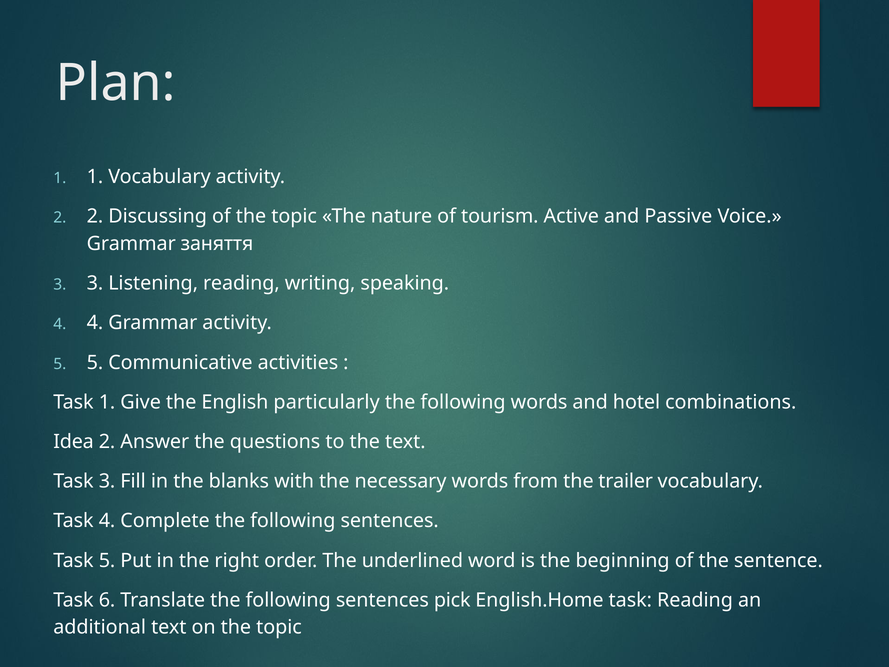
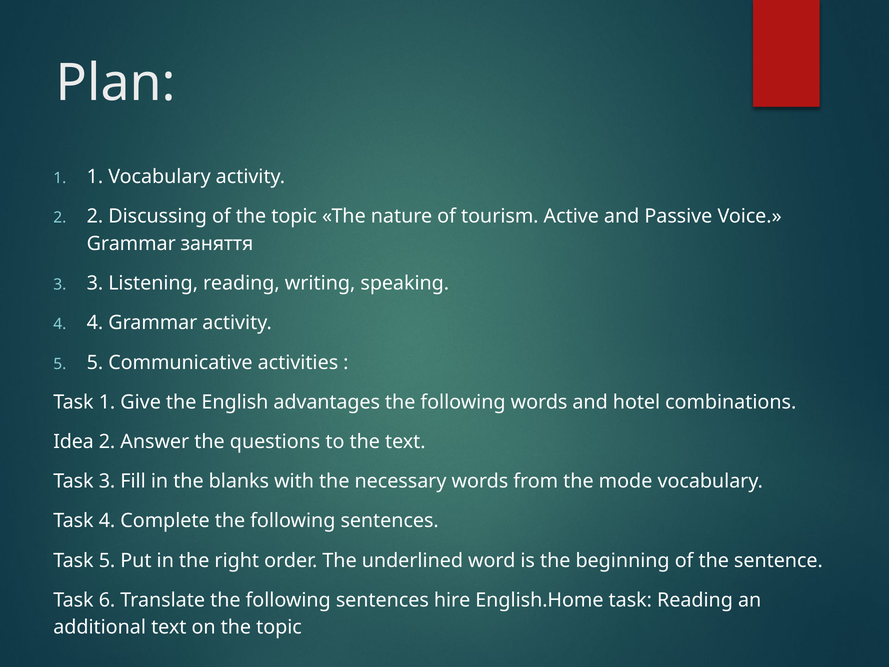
particularly: particularly -> advantages (327, 402)
trailer: trailer -> mode (626, 481)
pick: pick -> hire (452, 600)
